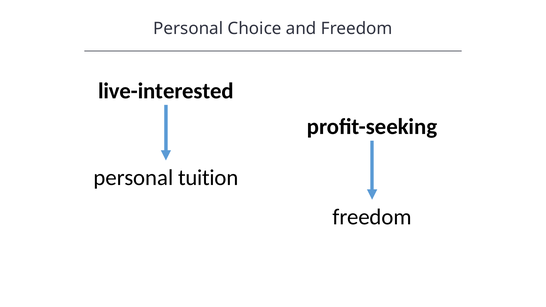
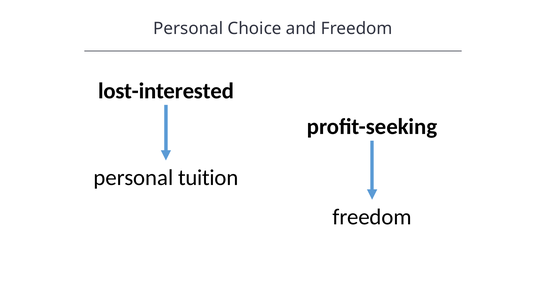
live-interested: live-interested -> lost-interested (166, 91)
